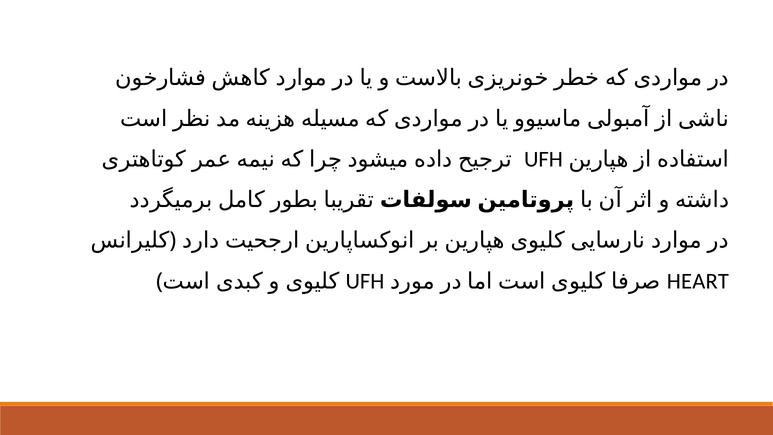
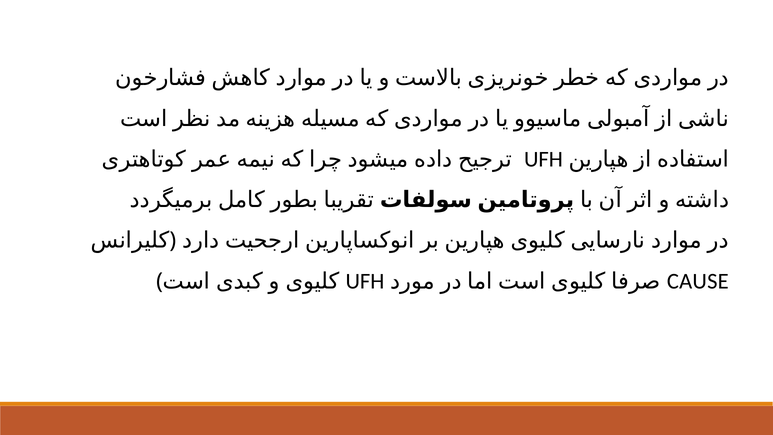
HEART: HEART -> CAUSE (698, 281)
